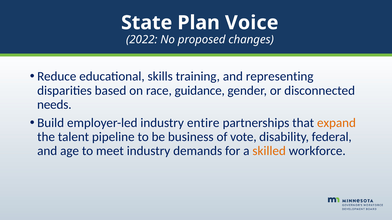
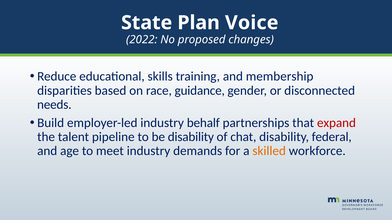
representing: representing -> membership (280, 77)
entire: entire -> behalf (203, 123)
expand colour: orange -> red (336, 123)
be business: business -> disability (191, 137)
vote: vote -> chat (243, 137)
